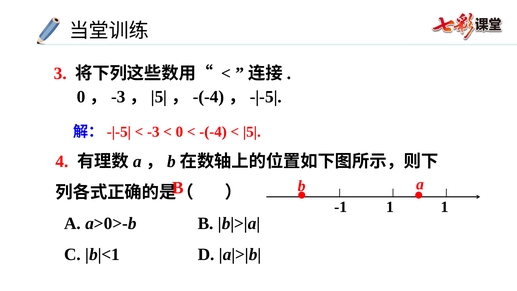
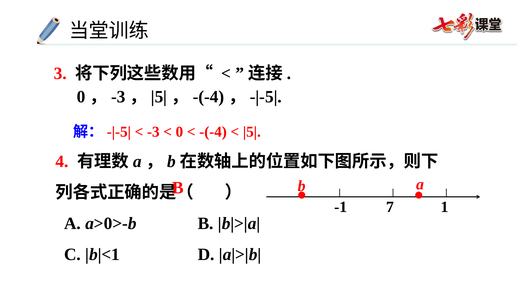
-1 1: 1 -> 7 (390, 207)
